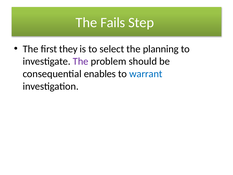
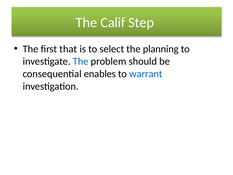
Fails: Fails -> Calif (113, 23)
they: they -> that (68, 49)
The colour: purple -> blue (81, 61)
